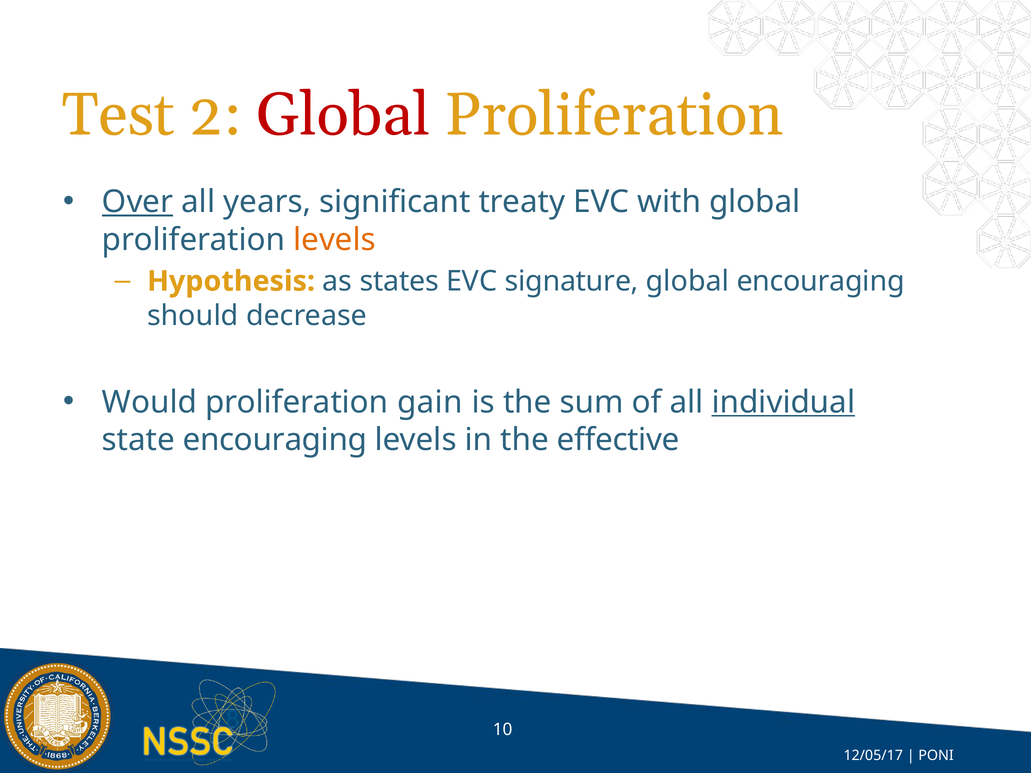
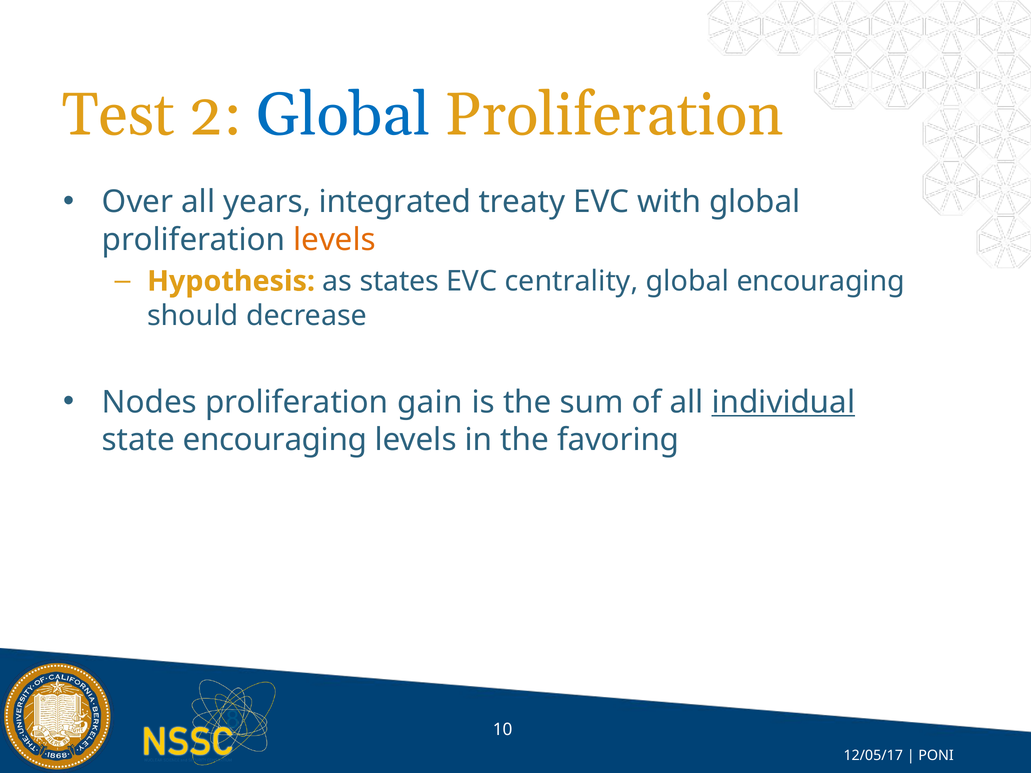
Global colour: red -> blue (343, 115)
Over underline: present -> none (138, 202)
significant: significant -> integrated (395, 202)
signature: signature -> centrality (571, 281)
Would: Would -> Nodes (149, 402)
effective: effective -> favoring (618, 440)
